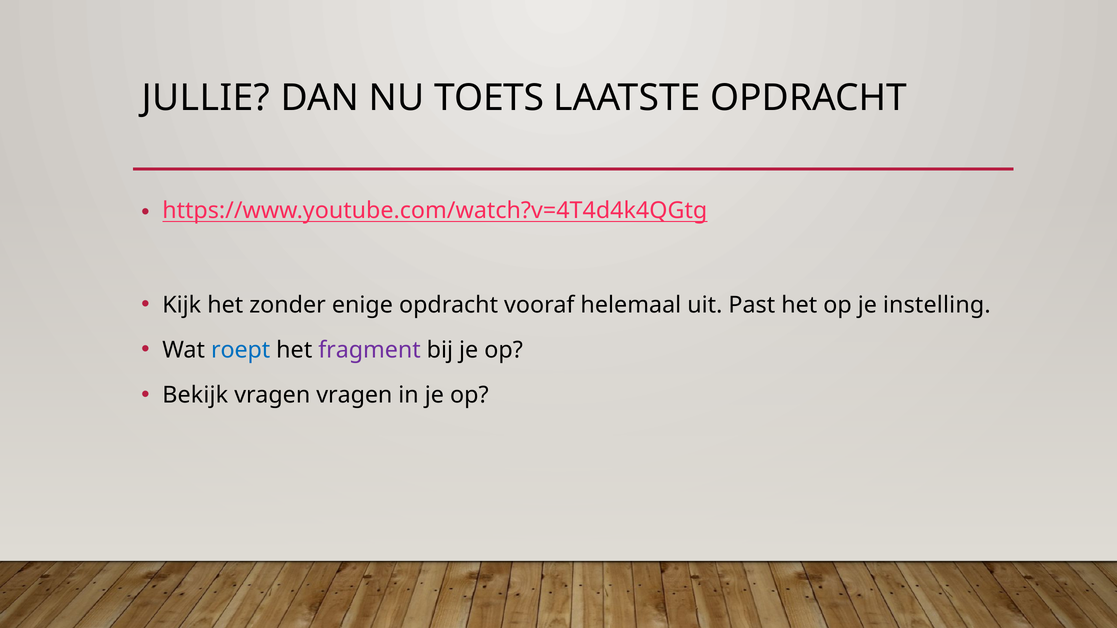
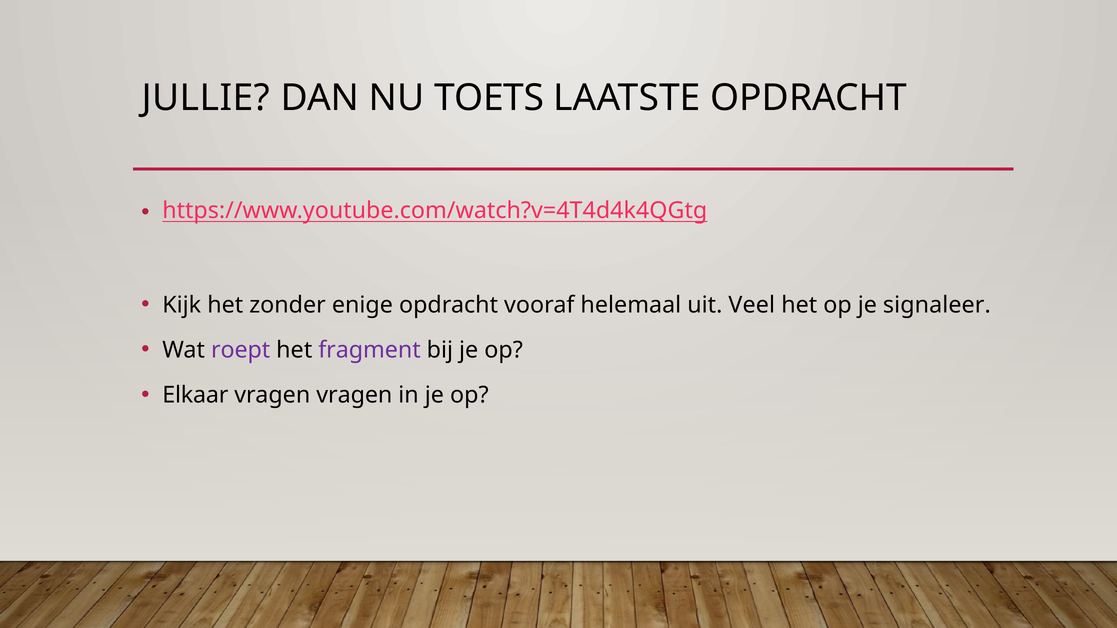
Past: Past -> Veel (752, 305)
instelling: instelling -> signaleer (937, 305)
roept colour: blue -> purple (241, 350)
Bekijk: Bekijk -> Elkaar (195, 395)
